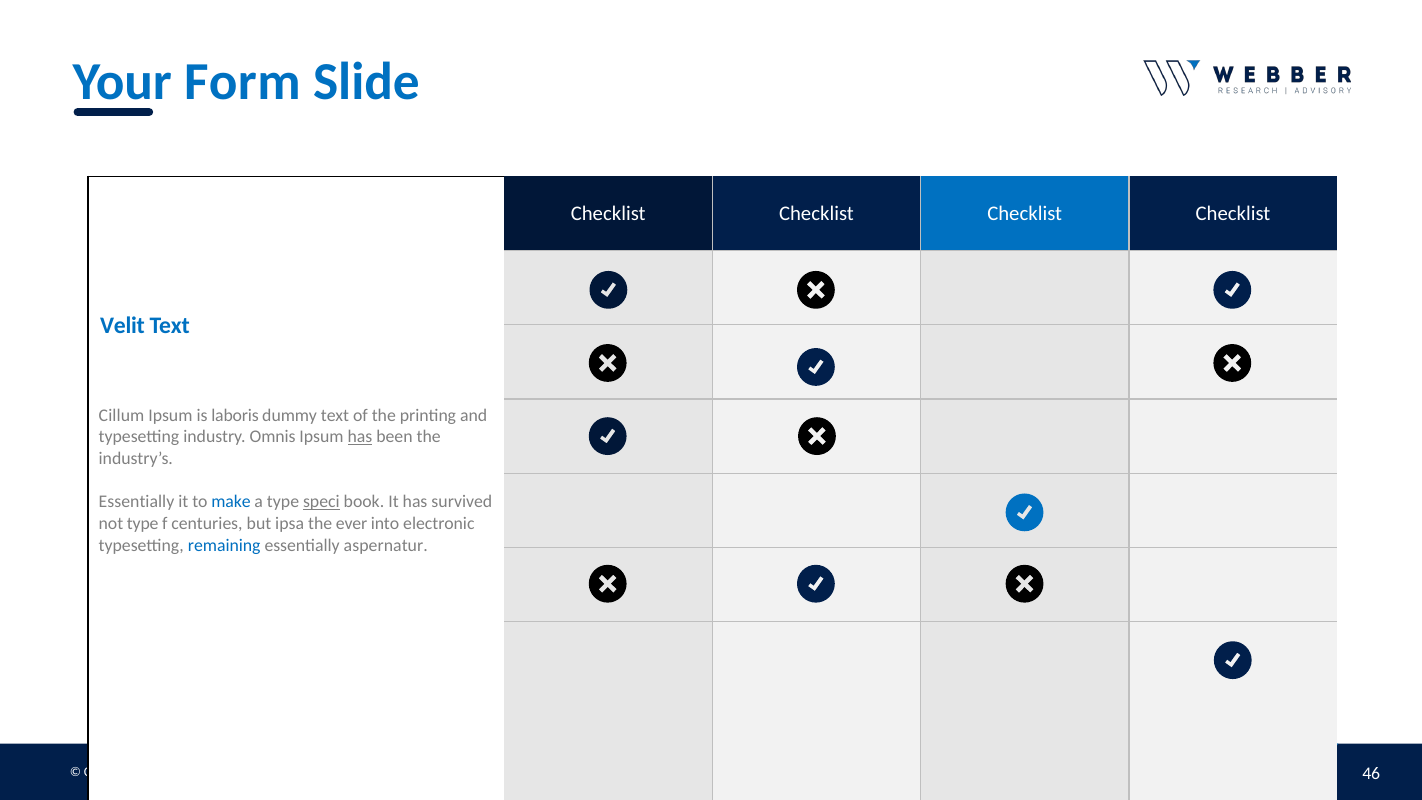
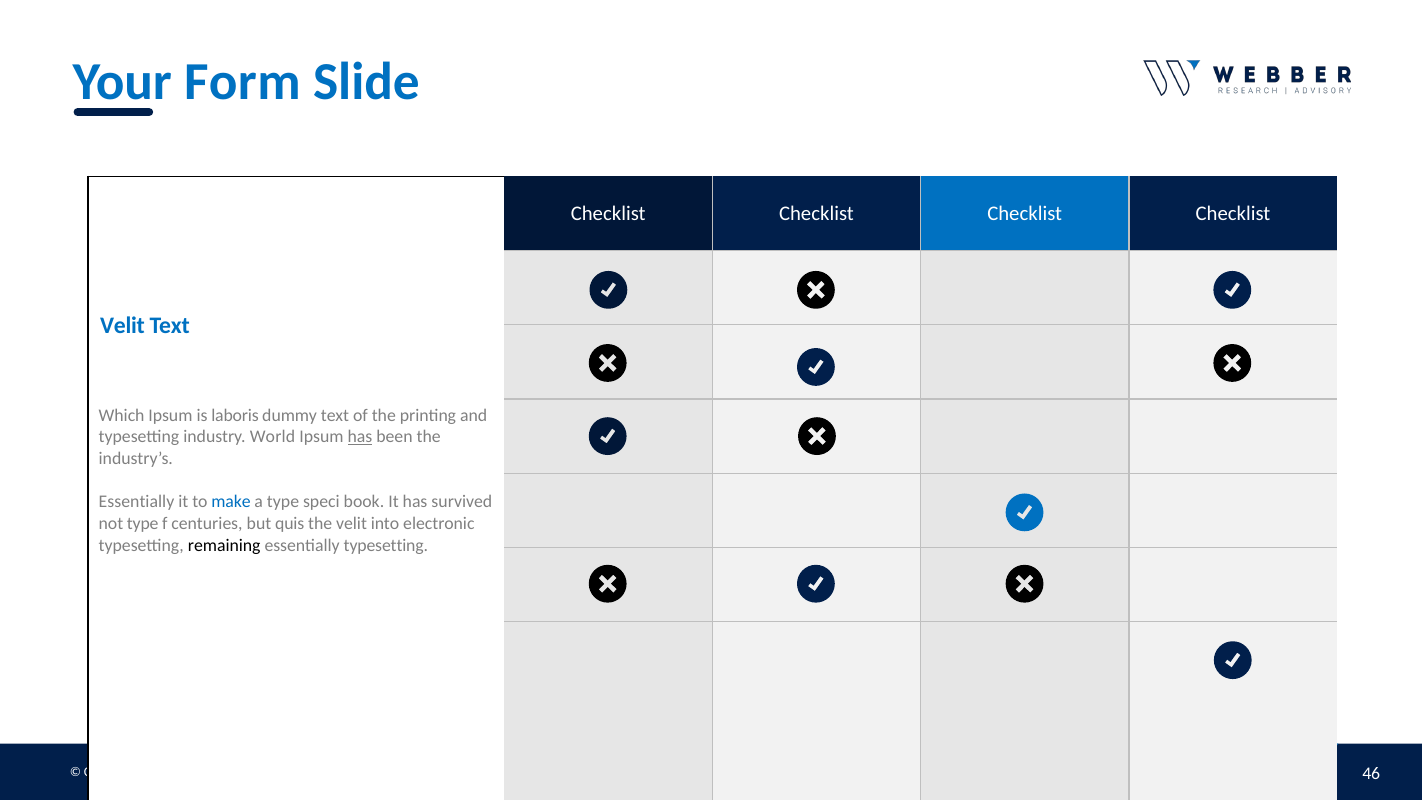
Cillum: Cillum -> Which (122, 415)
Omnis: Omnis -> World (272, 437)
speci underline: present -> none (321, 502)
ipsa: ipsa -> quis (290, 524)
the ever: ever -> velit (352, 524)
remaining colour: blue -> black (224, 545)
essentially aspernatur: aspernatur -> typesetting (386, 545)
